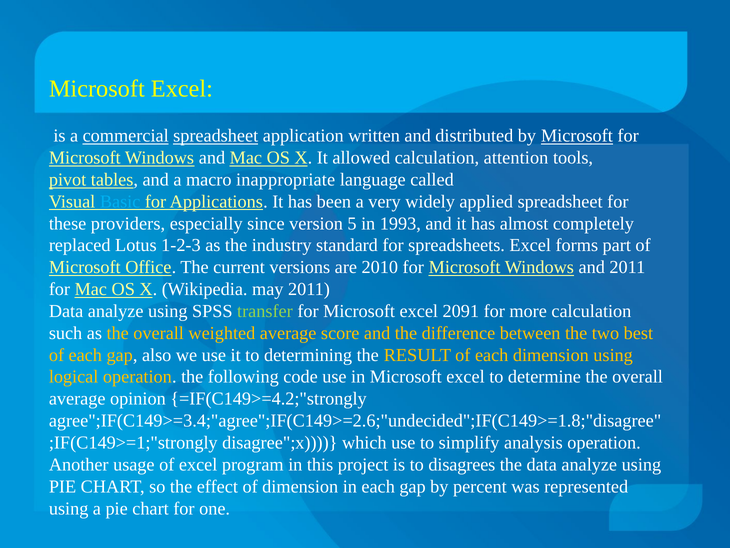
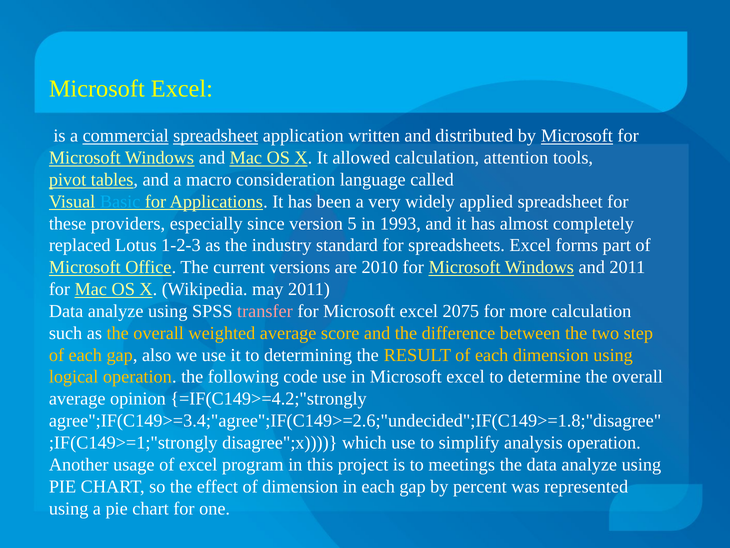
inappropriate: inappropriate -> consideration (286, 180)
transfer colour: light green -> pink (265, 311)
2091: 2091 -> 2075 (461, 311)
best: best -> step (638, 333)
disagrees: disagrees -> meetings (462, 464)
